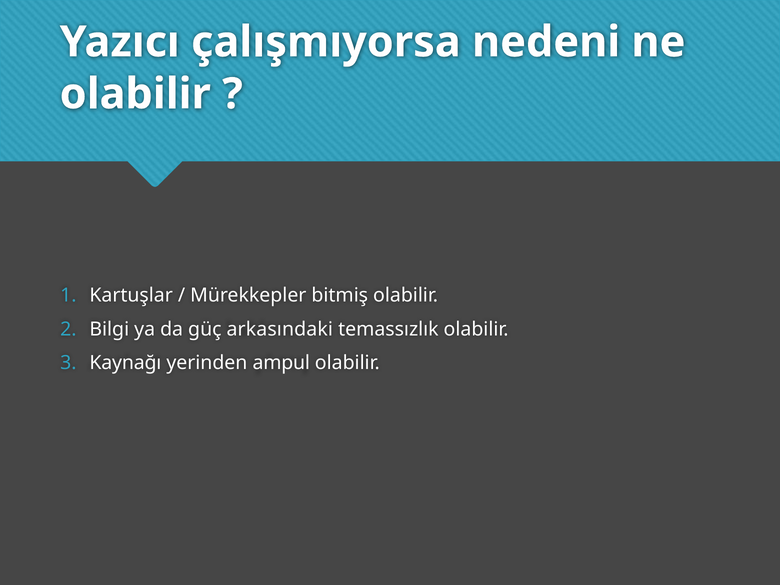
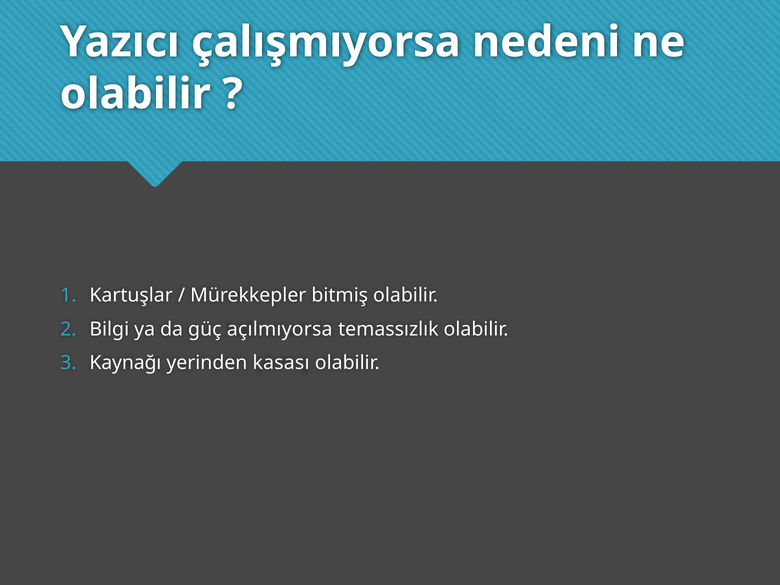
arkasındaki: arkasındaki -> açılmıyorsa (280, 329)
ampul: ampul -> kasası (281, 363)
